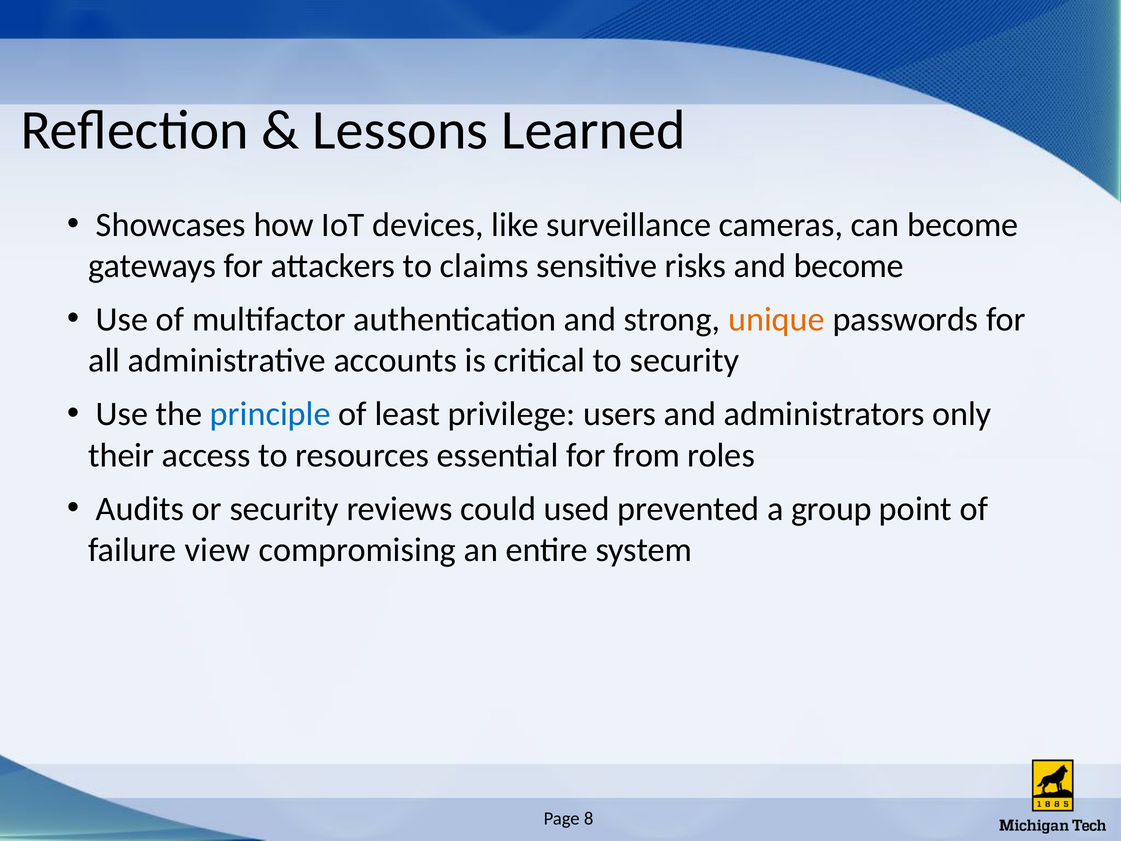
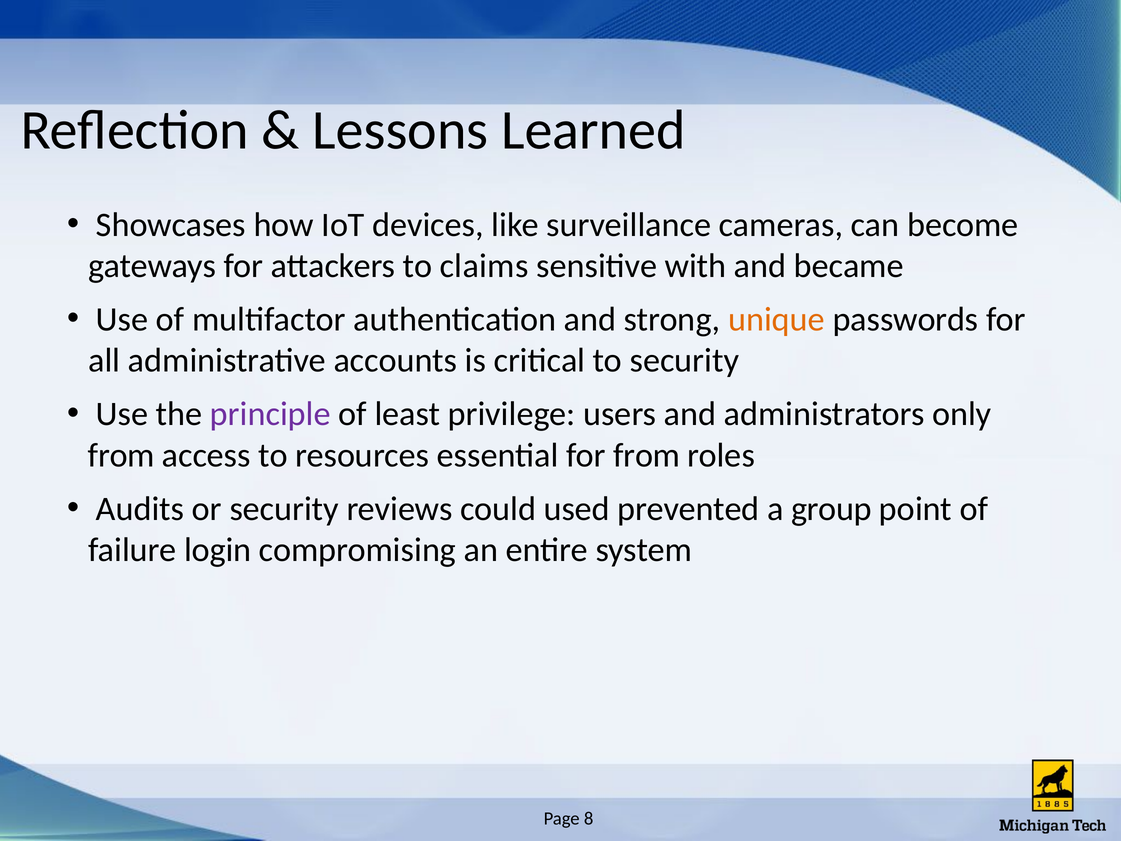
risks: risks -> with (695, 266)
and become: become -> became (849, 266)
principle colour: blue -> purple (270, 414)
their: their -> from (121, 455)
view: view -> login (218, 550)
